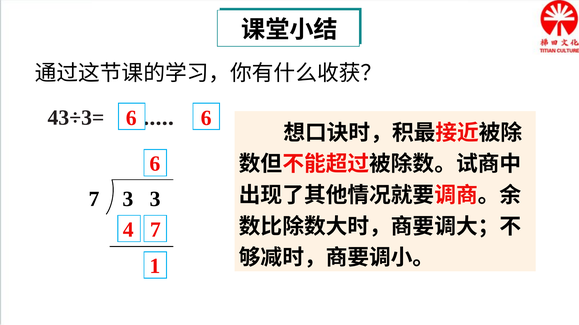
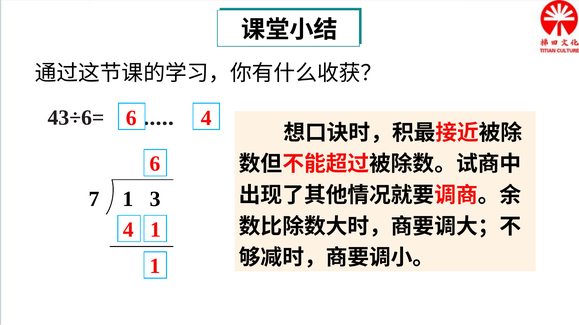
43÷3=: 43÷3= -> 43÷6= (76, 118)
6: 6 -> 4 (206, 118)
7 3: 3 -> 1 (128, 200)
4 7: 7 -> 1 (155, 230)
